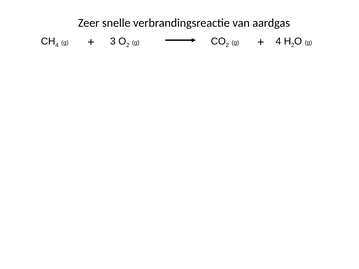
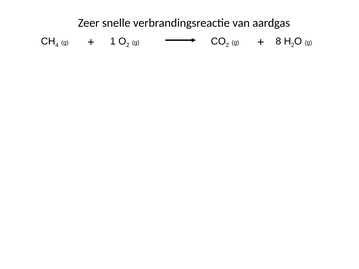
3: 3 -> 1 (113, 41)
g 4: 4 -> 8 (278, 41)
